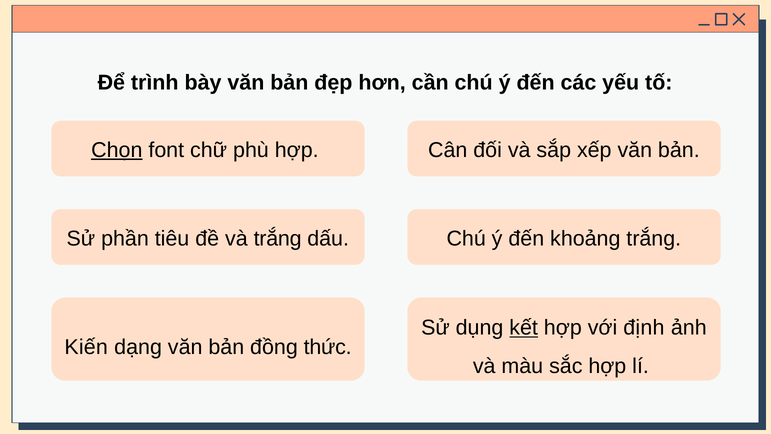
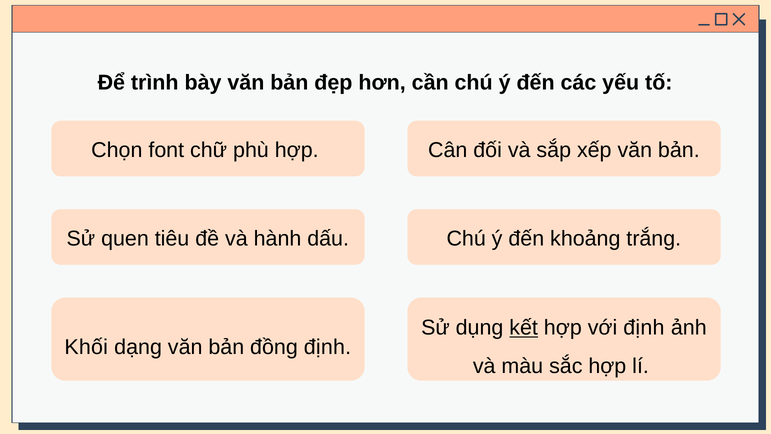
Chọn underline: present -> none (117, 150)
phần: phần -> quen (125, 238)
và trắng: trắng -> hành (278, 238)
Kiến: Kiến -> Khối (86, 347)
đồng thức: thức -> định (327, 347)
